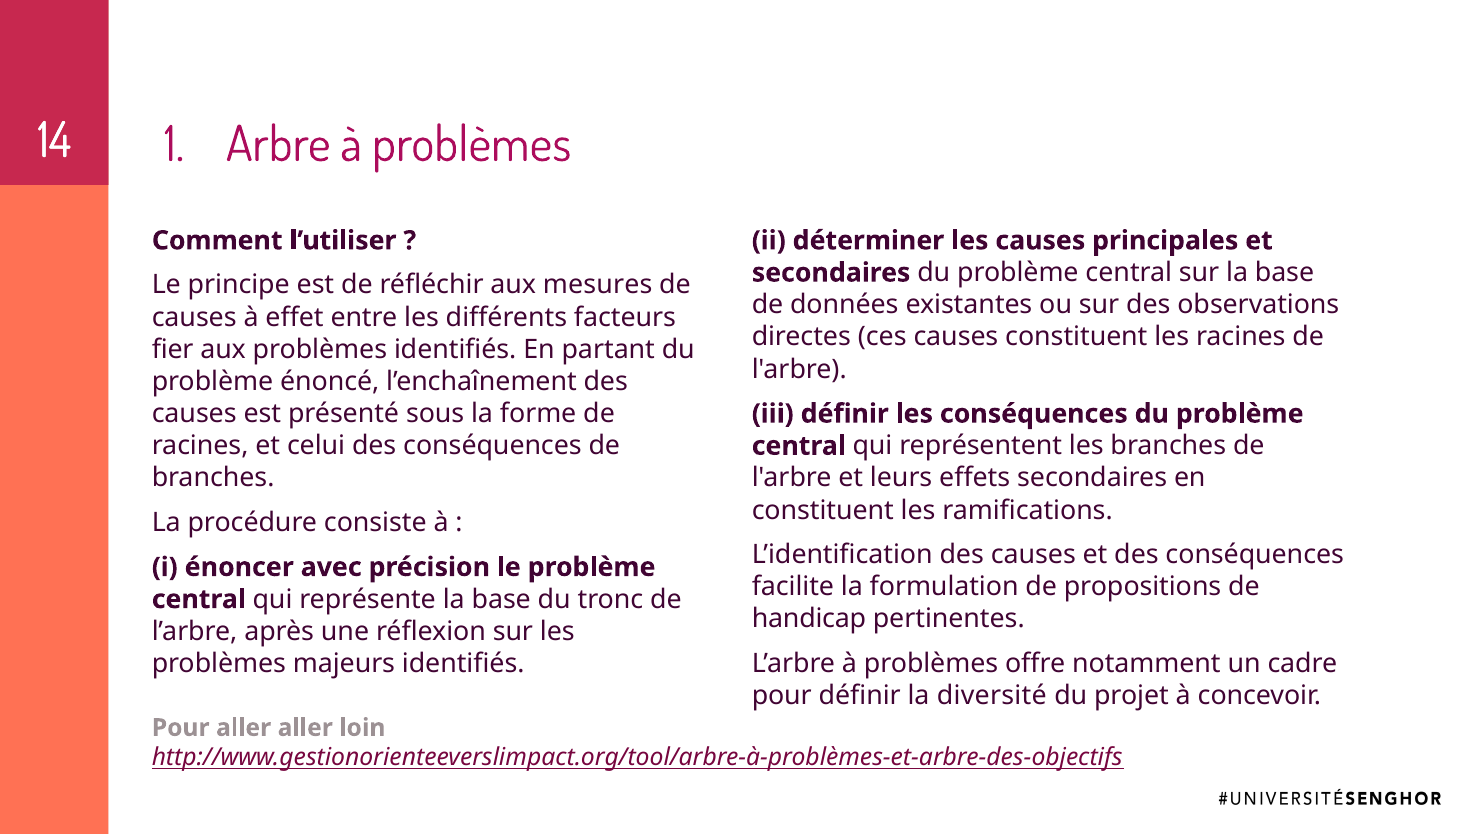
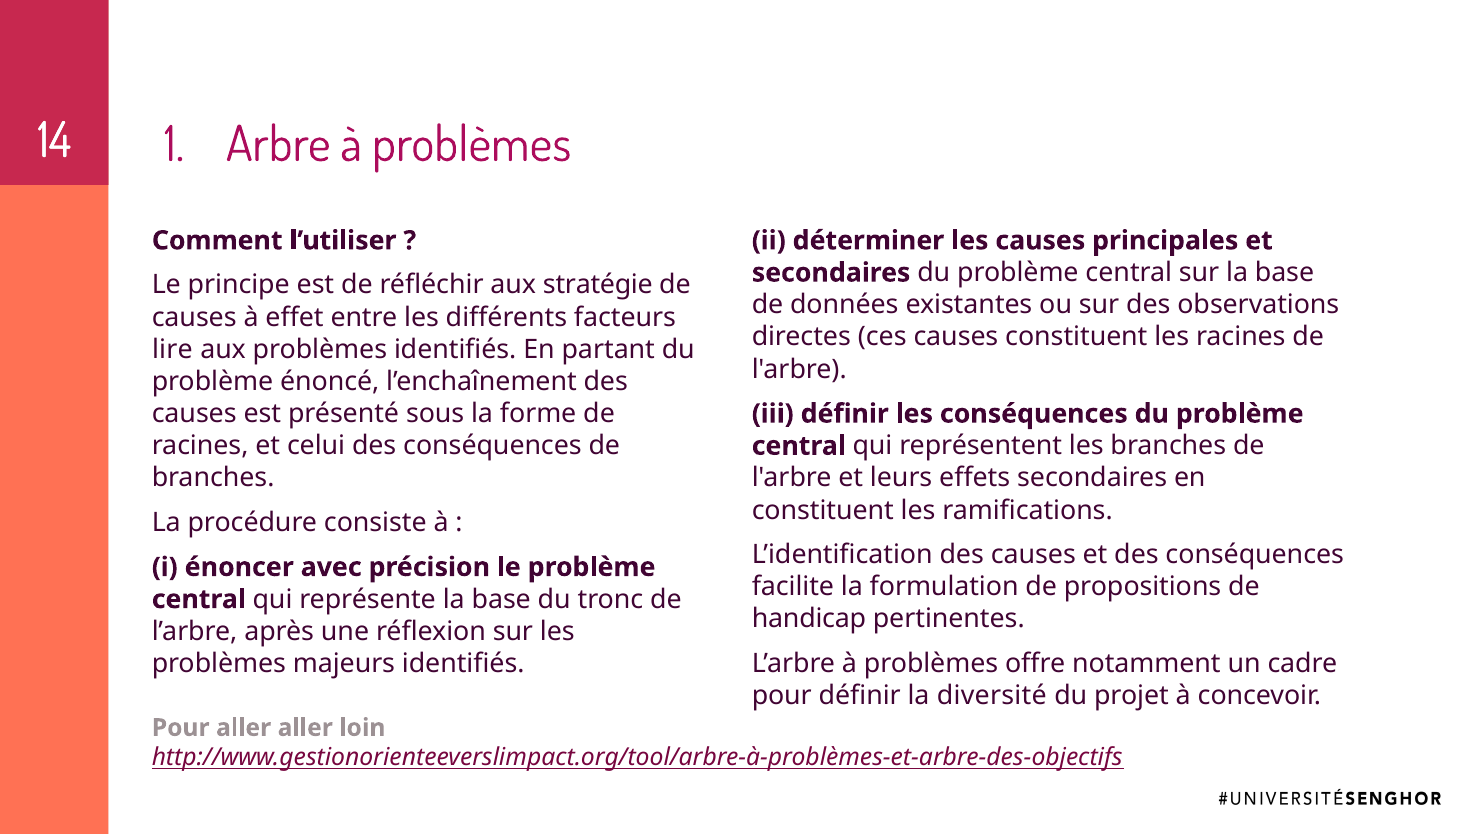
mesures: mesures -> stratégie (598, 285)
fier: fier -> lire (172, 350)
